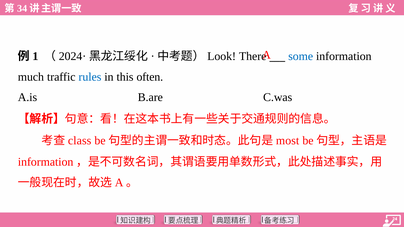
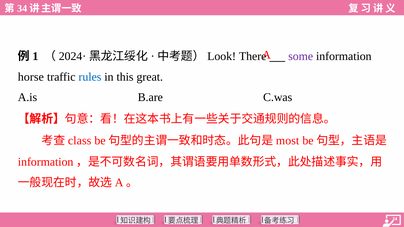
some colour: blue -> purple (301, 56)
much: much -> horse (31, 77)
often: often -> great (150, 77)
